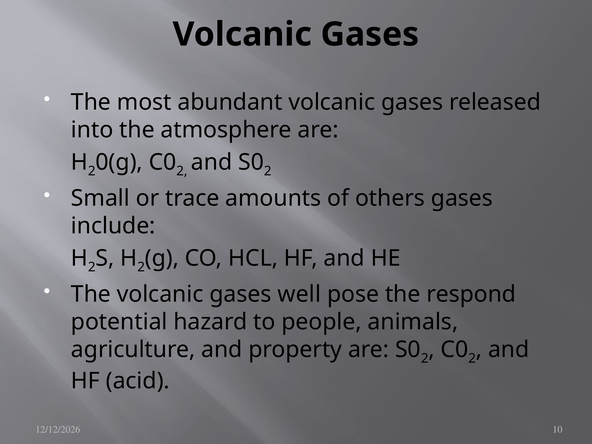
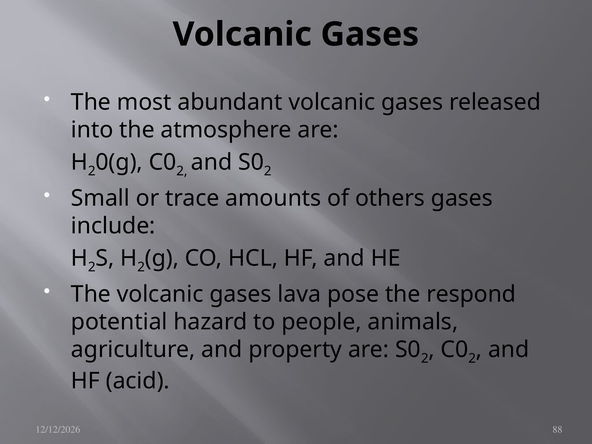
well: well -> lava (299, 294)
10: 10 -> 88 (557, 430)
